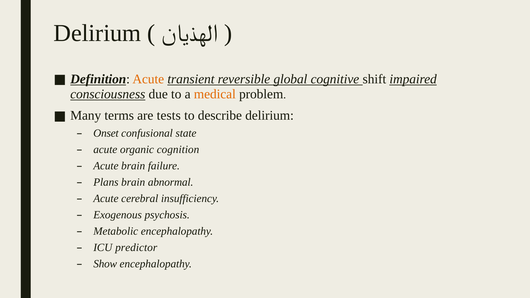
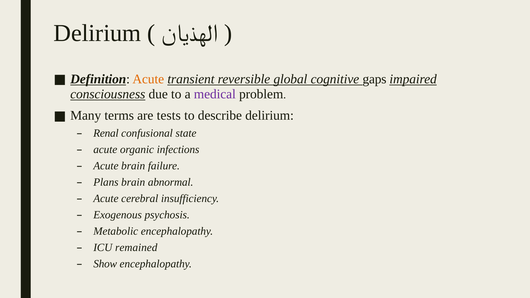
shift: shift -> gaps (374, 79)
medical colour: orange -> purple (215, 94)
Onset: Onset -> Renal (106, 133)
cognition: cognition -> infections (178, 150)
predictor: predictor -> remained (136, 248)
